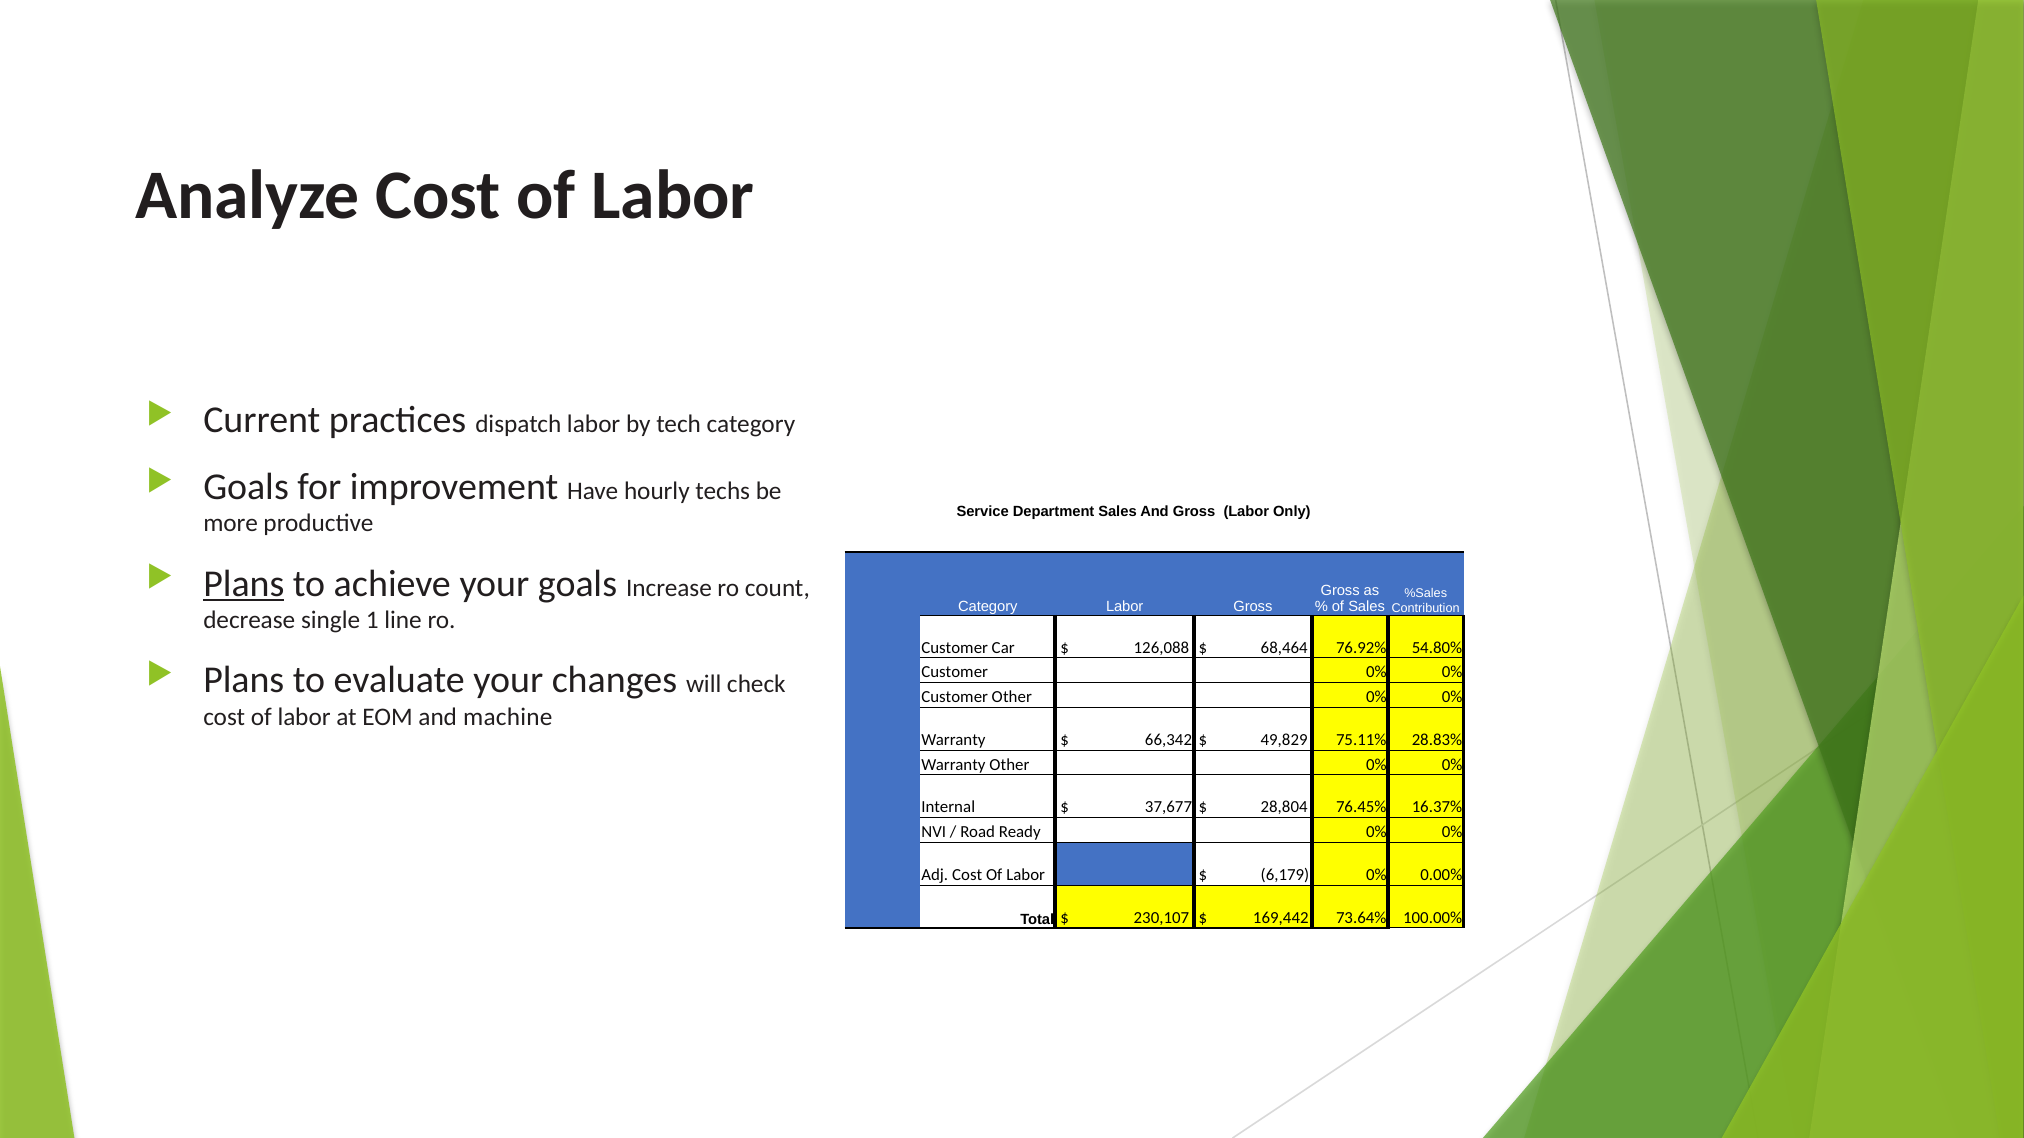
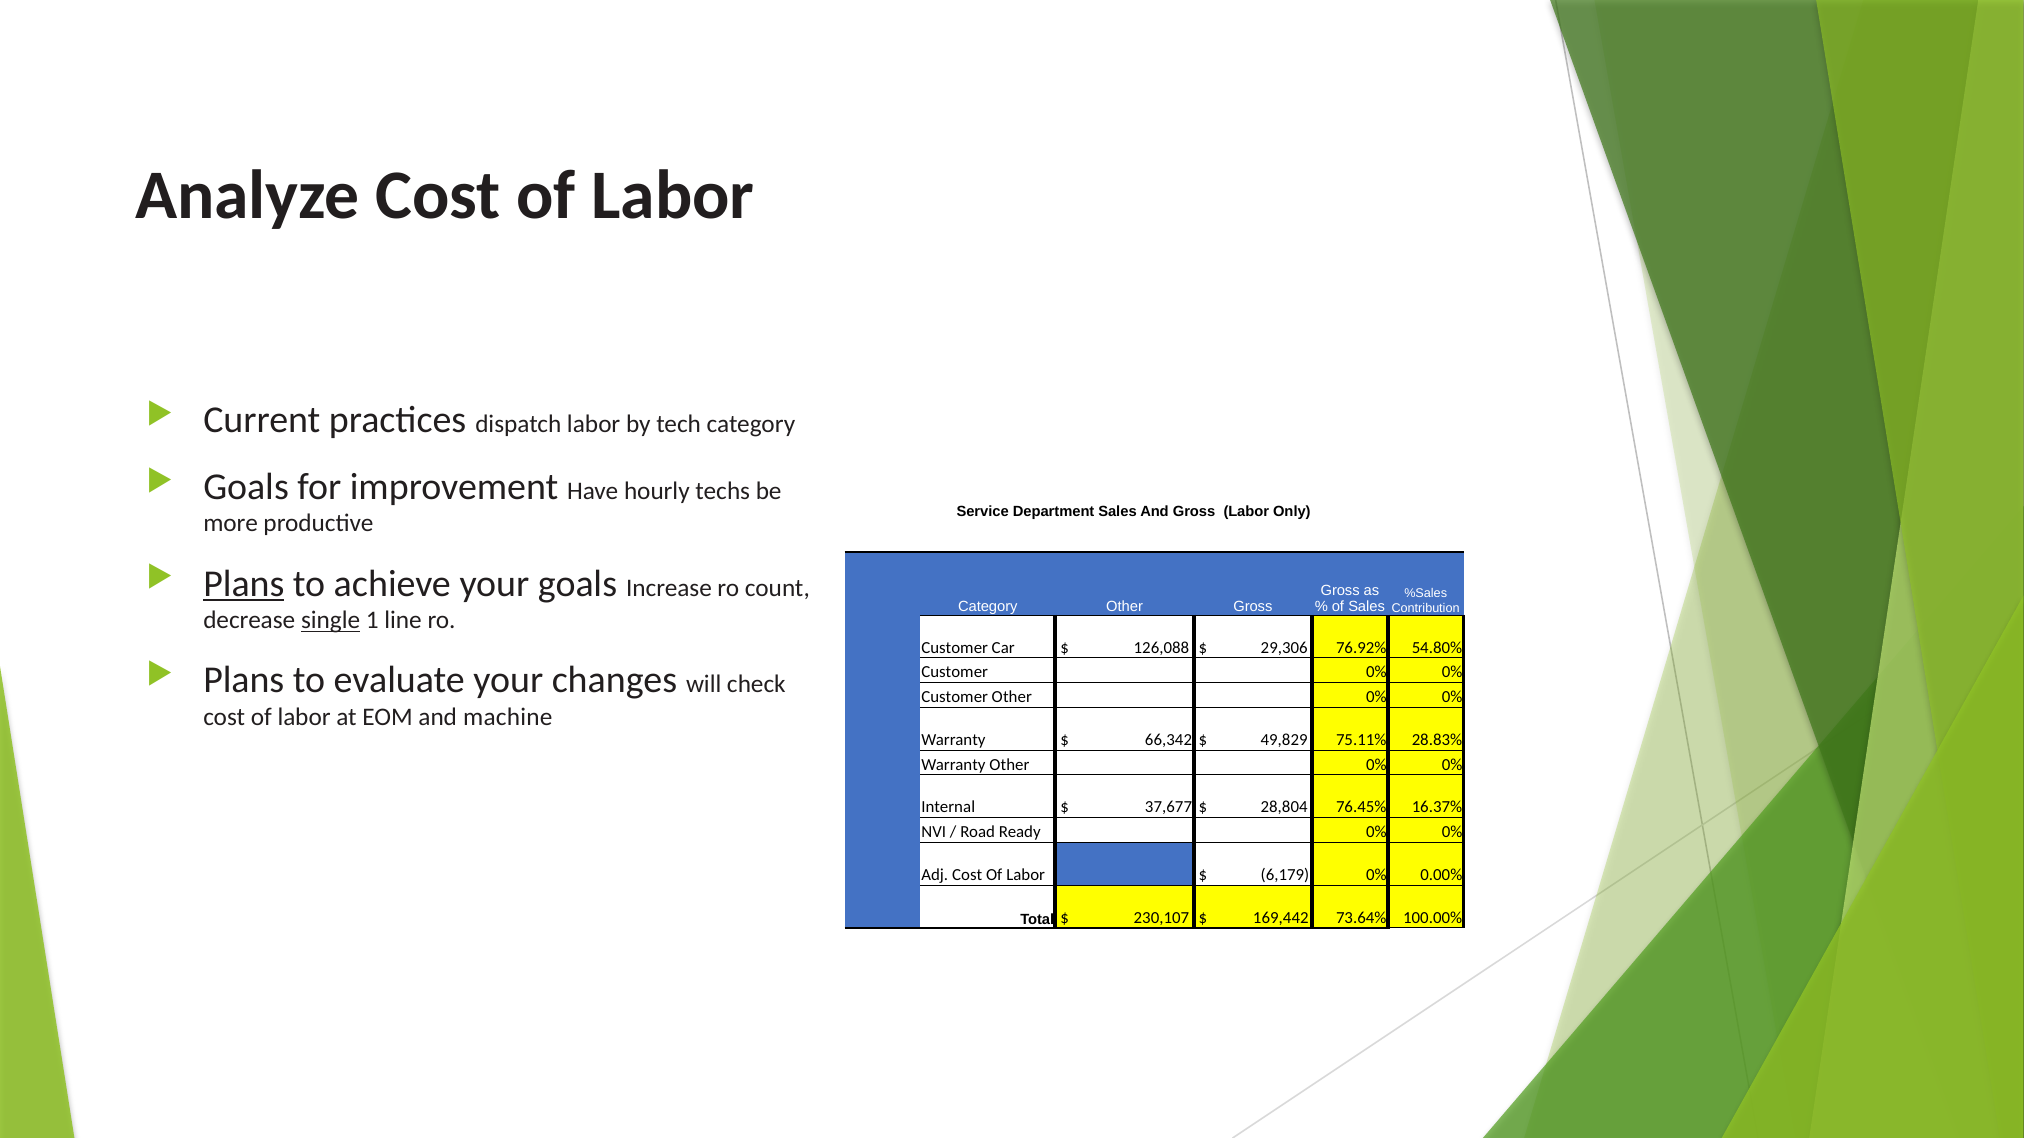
Category Labor: Labor -> Other (1125, 607)
single underline: none -> present (331, 621)
68,464: 68,464 -> 29,306 (1284, 648)
